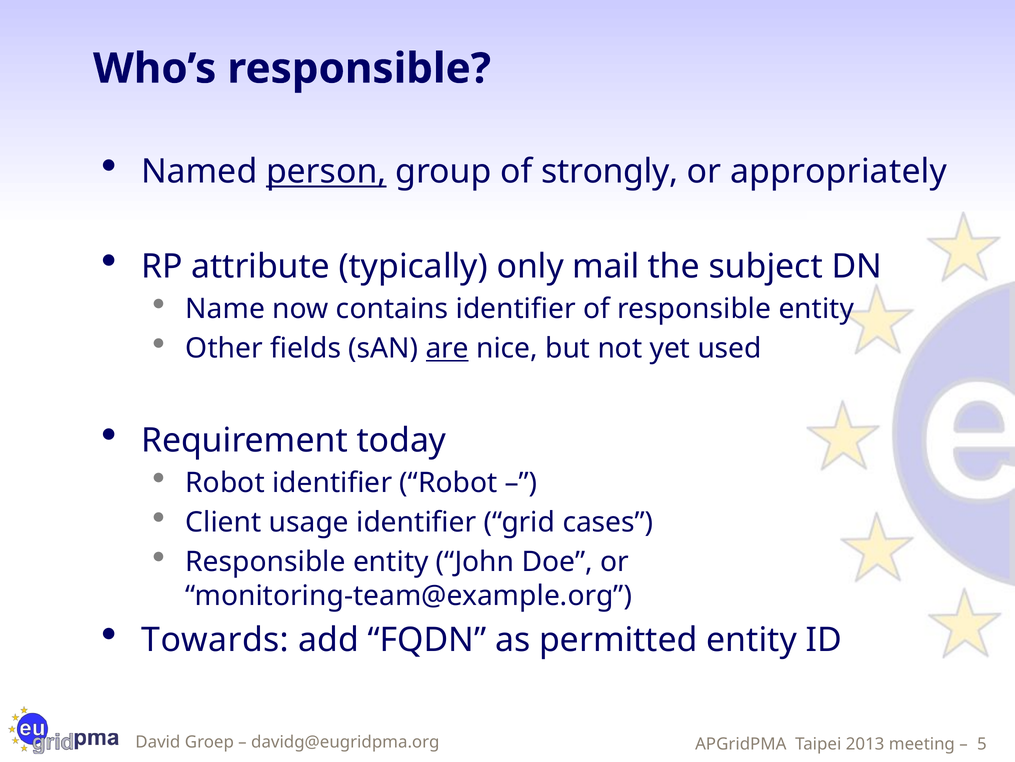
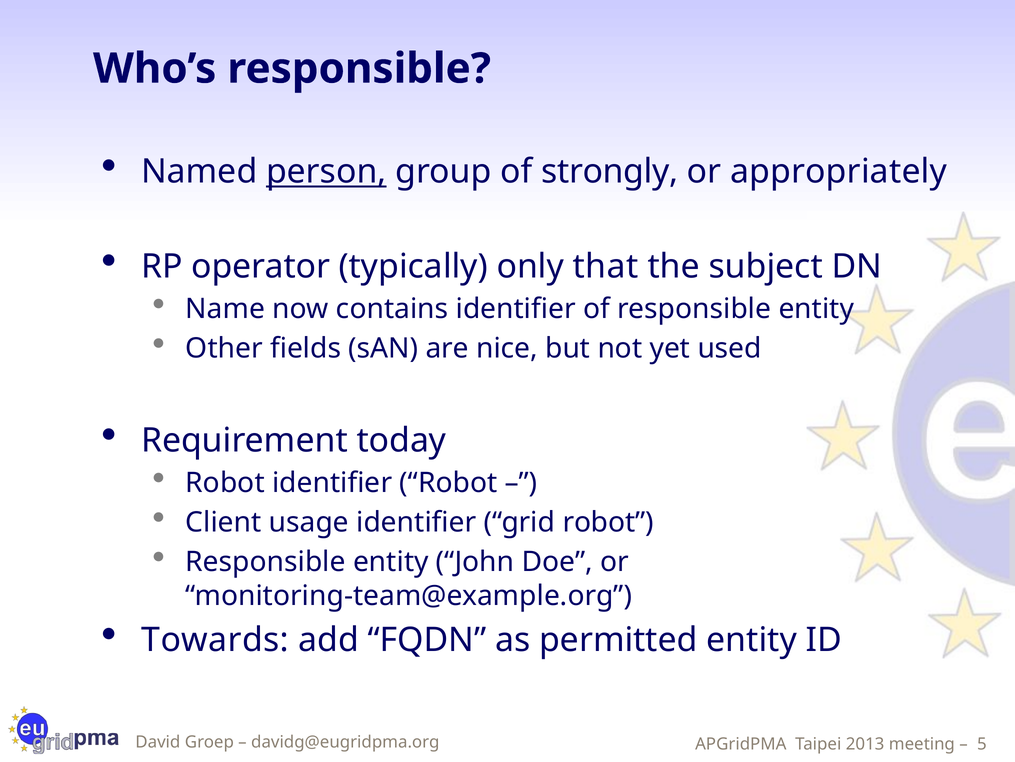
attribute: attribute -> operator (261, 266)
mail: mail -> that (606, 266)
are underline: present -> none (447, 348)
grid cases: cases -> robot (608, 522)
